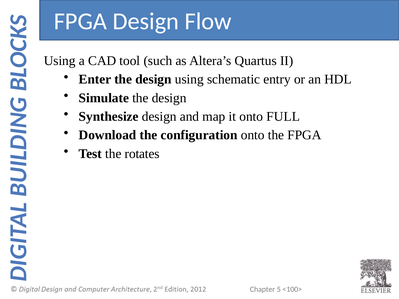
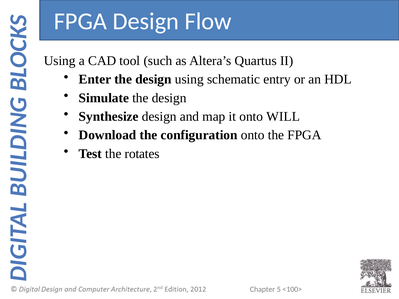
FULL: FULL -> WILL (283, 117)
